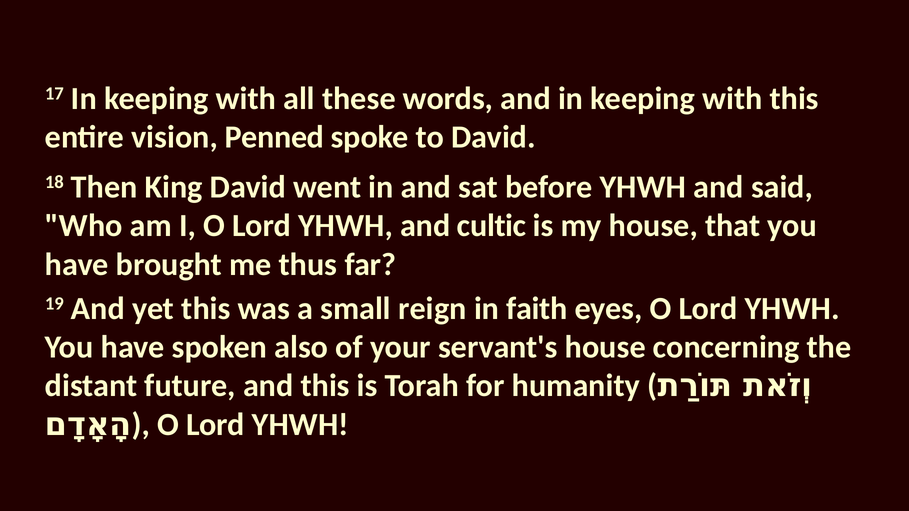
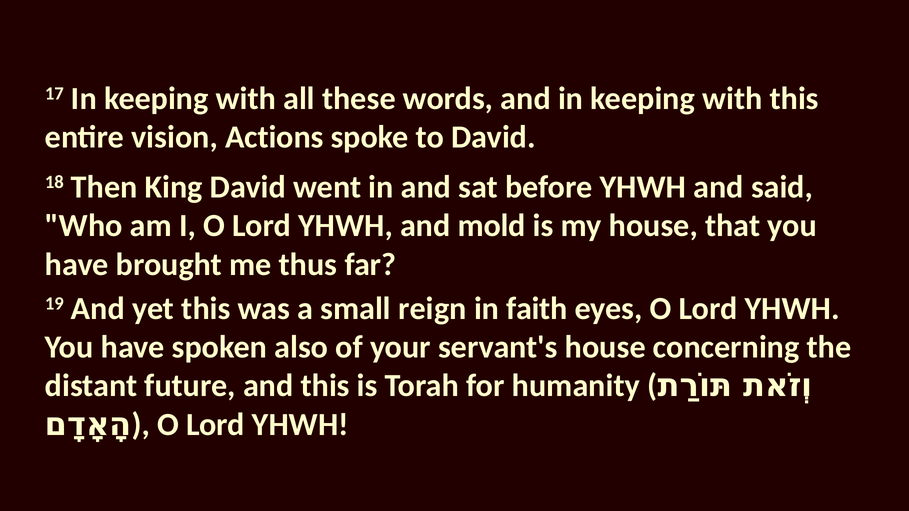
Penned: Penned -> Actions (274, 137)
cultic: cultic -> mold (492, 226)
